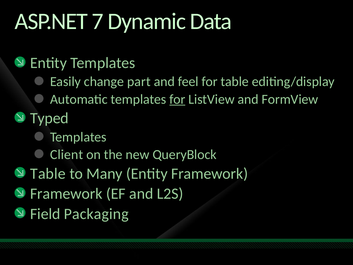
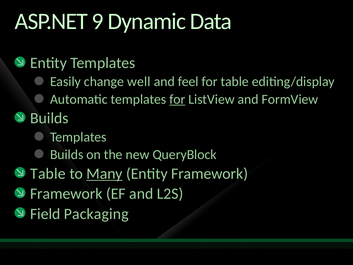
7: 7 -> 9 (98, 21)
part: part -> well (139, 82)
Typed: Typed -> Builds (49, 118)
Client: Client -> Builds (67, 154)
Many underline: none -> present (104, 173)
